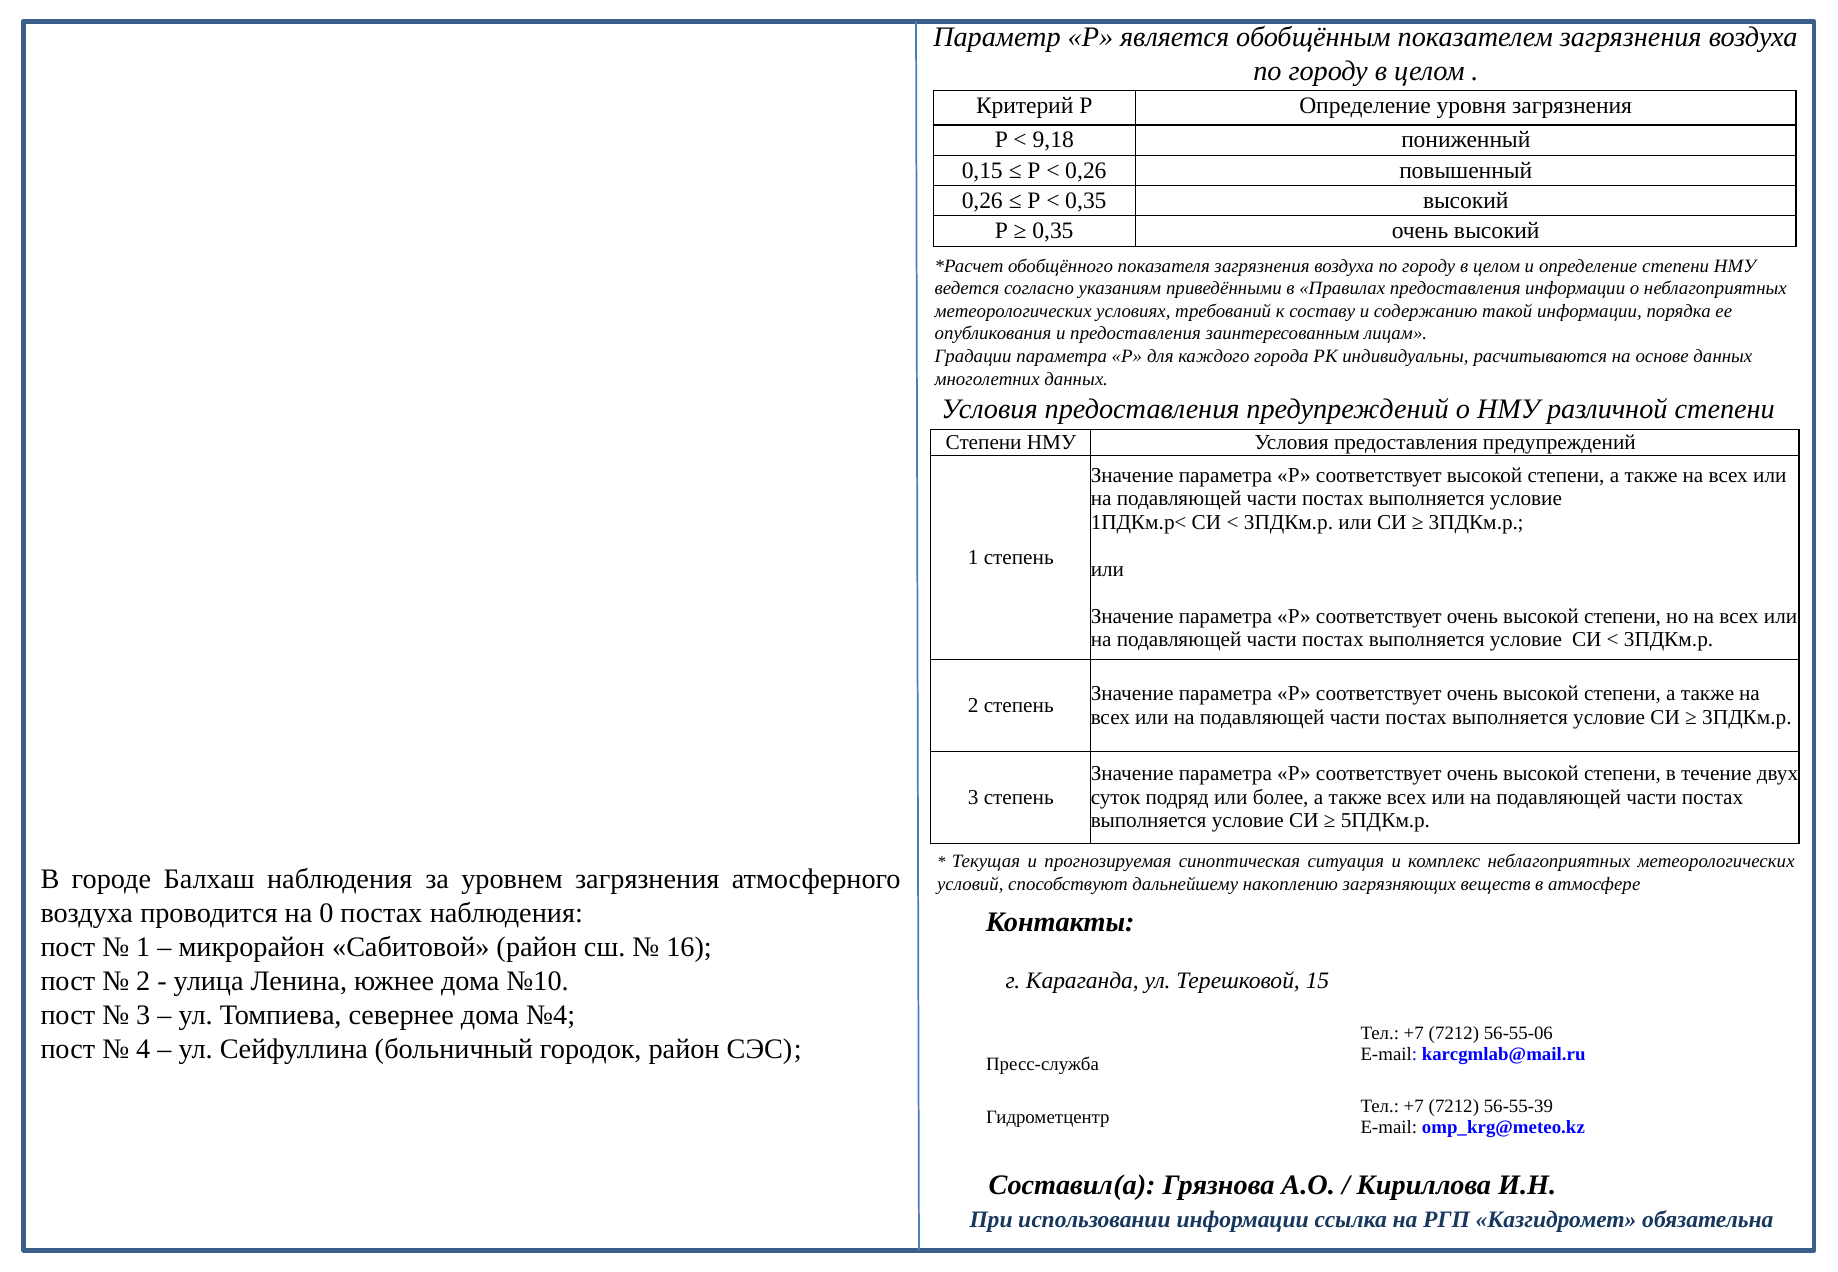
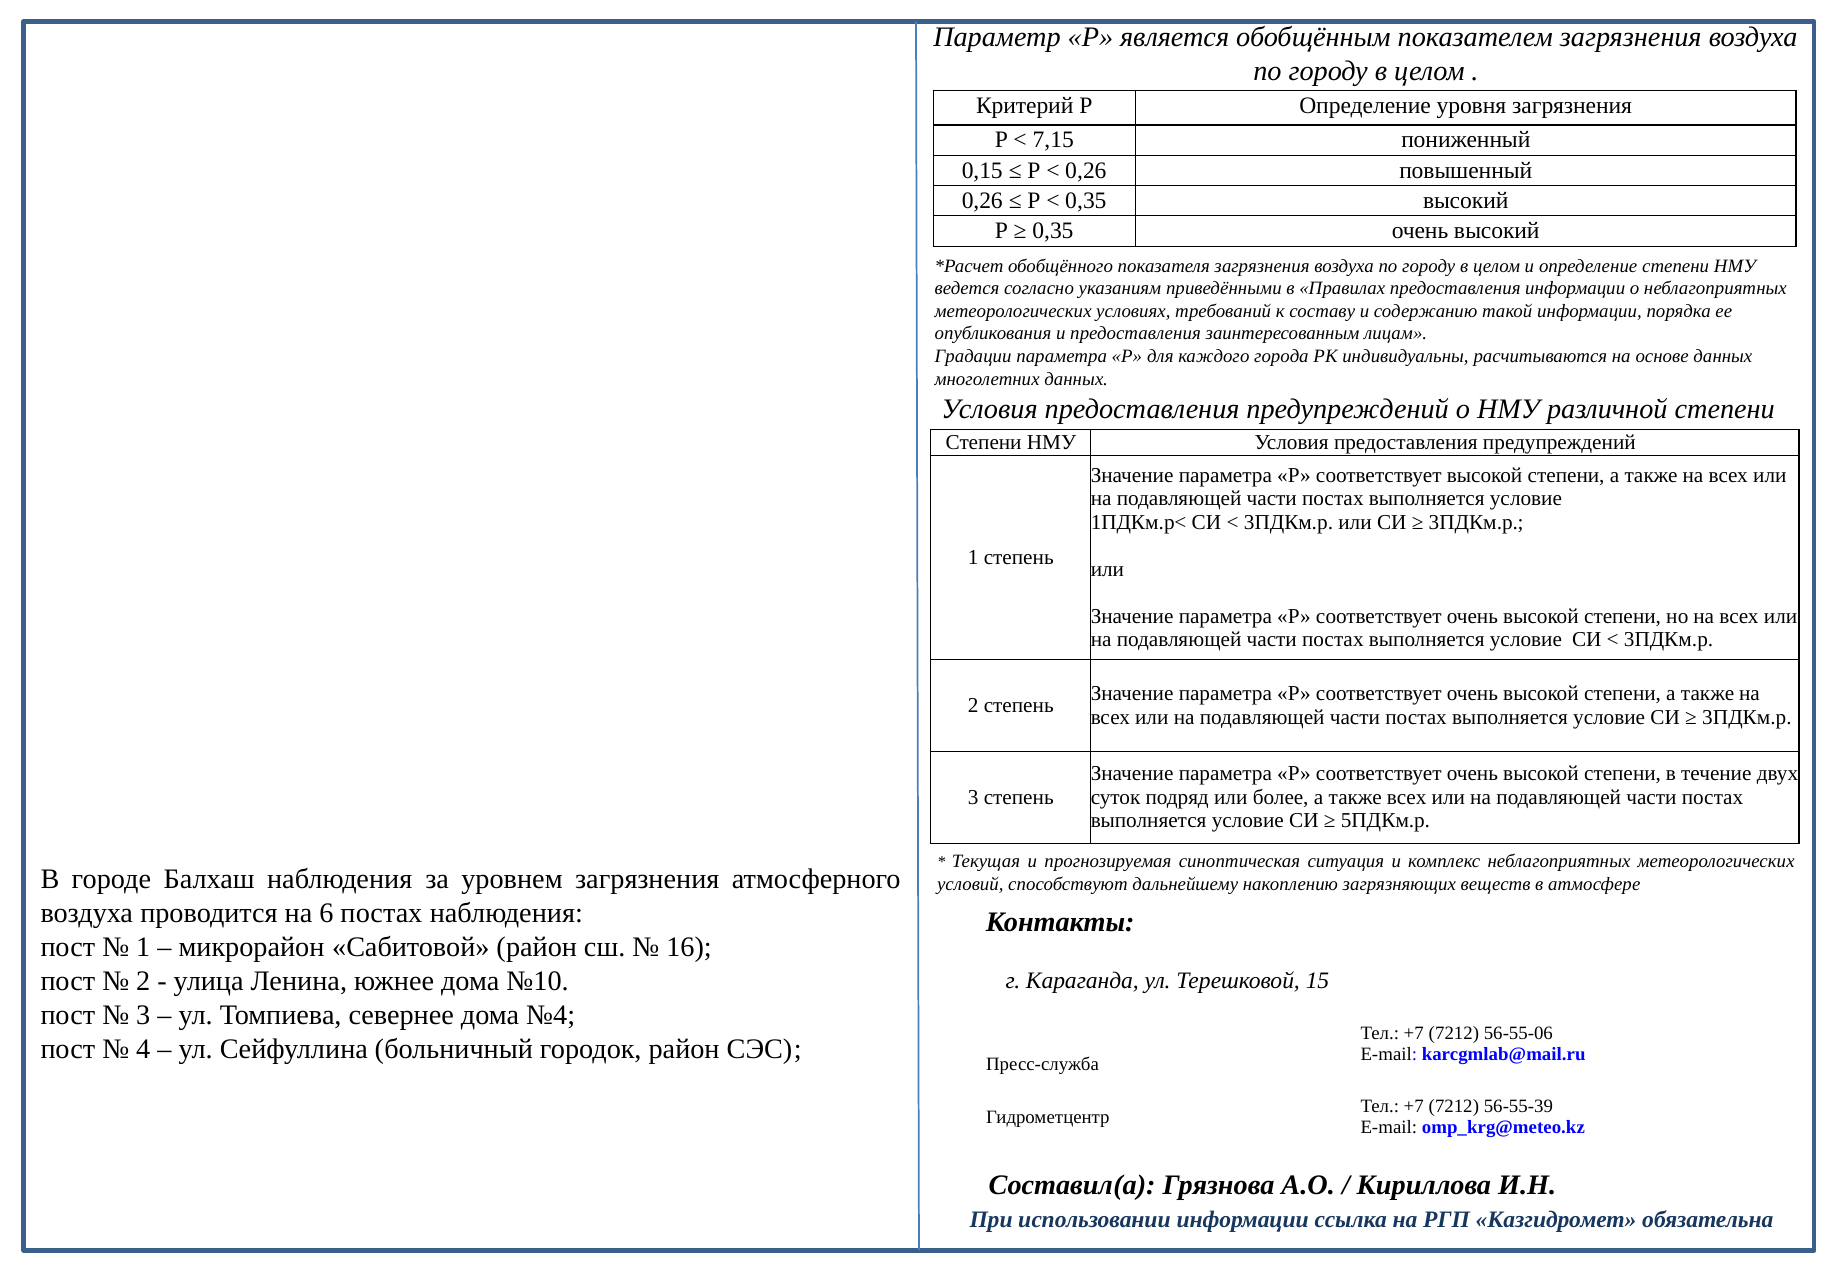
9,18: 9,18 -> 7,15 (1053, 140)
0: 0 -> 6 (326, 914)
